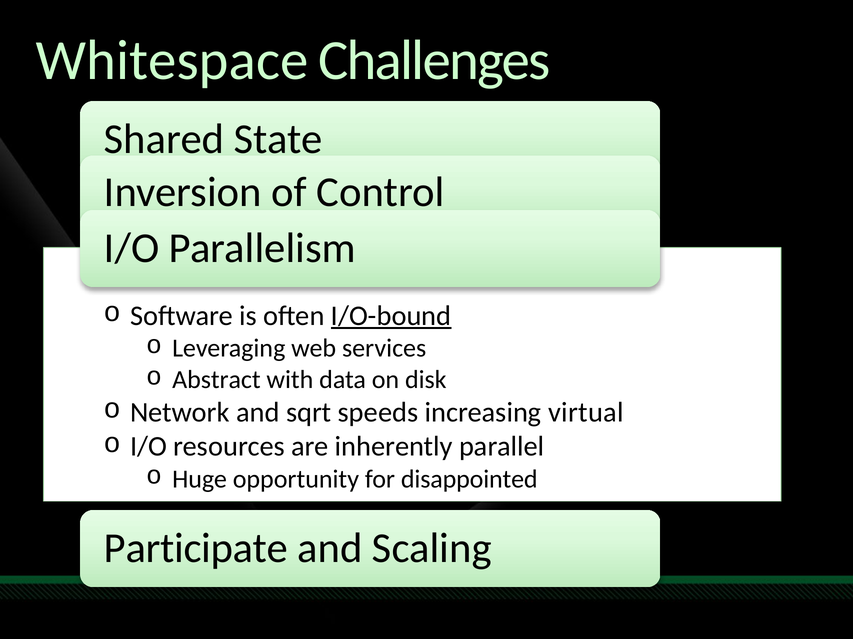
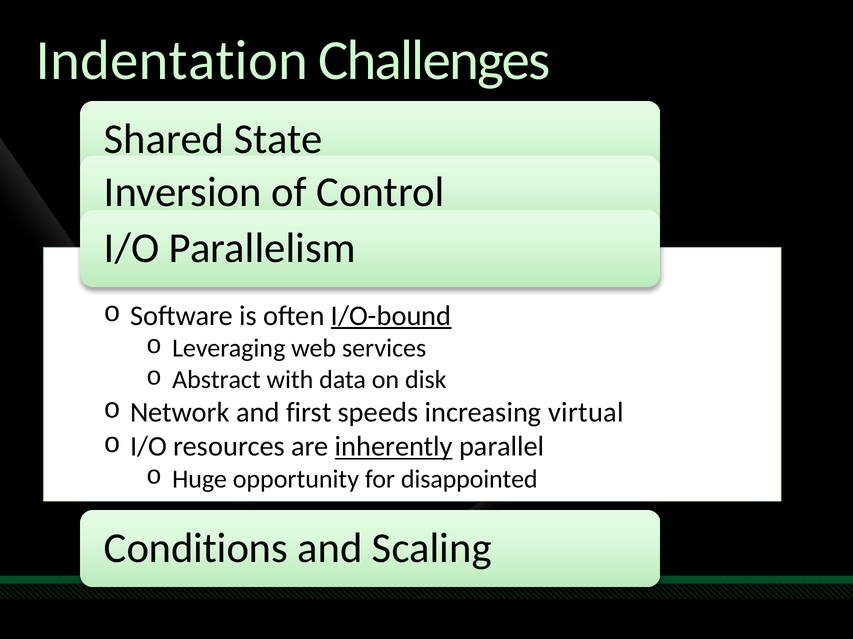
Whitespace: Whitespace -> Indentation (172, 61)
sqrt: sqrt -> first (309, 413)
inherently underline: none -> present (394, 447)
Participate: Participate -> Conditions (196, 549)
